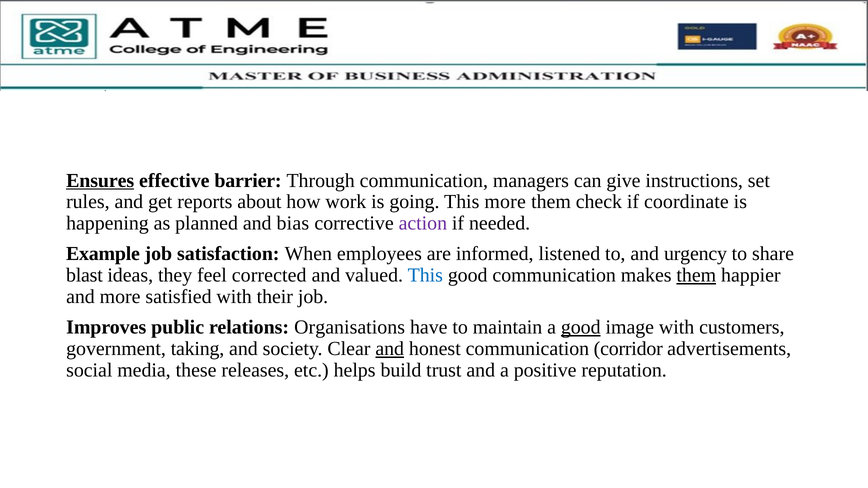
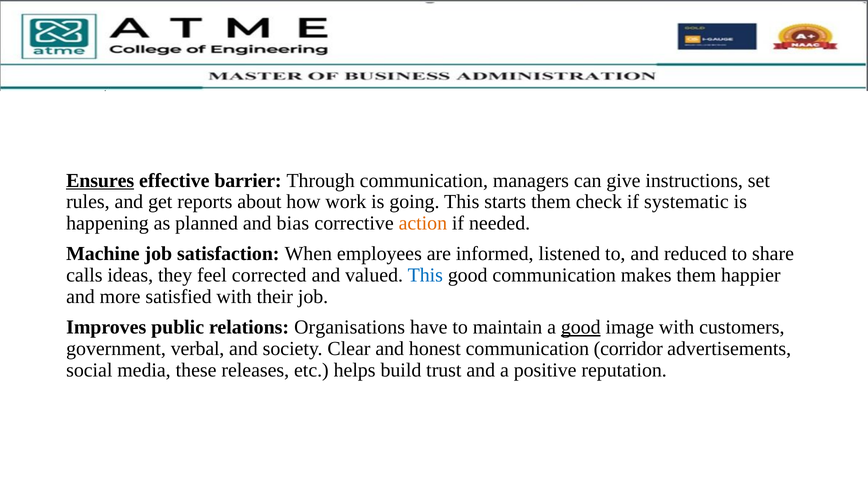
This more: more -> starts (505, 202)
coordinate: coordinate -> systematic (686, 202)
action colour: purple -> orange (423, 223)
Example: Example -> Machine (103, 254)
urgency: urgency -> reduced (695, 254)
blast: blast -> calls (84, 275)
them underline: present -> none (696, 275)
taking: taking -> verbal (198, 349)
and underline: present -> none (390, 349)
